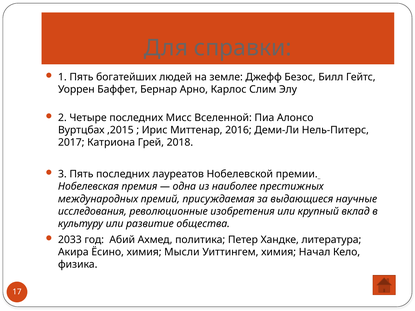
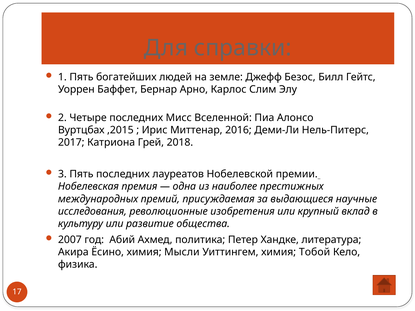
2033: 2033 -> 2007 (70, 240)
Начал: Начал -> Тобой (315, 252)
